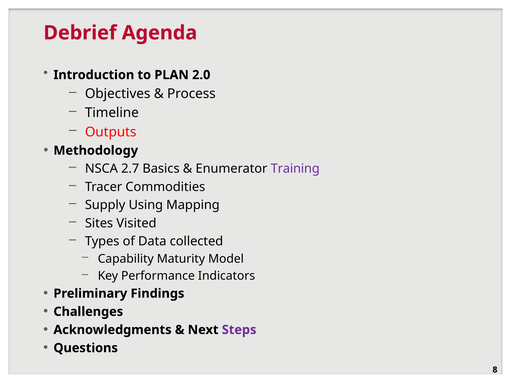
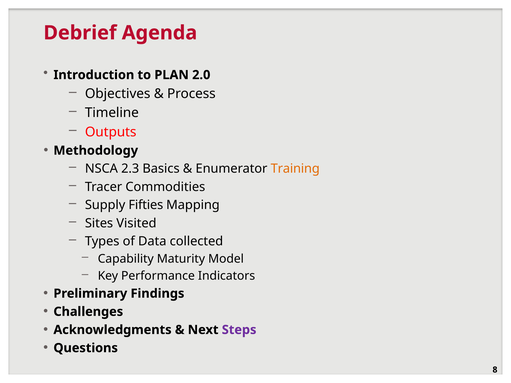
2.7: 2.7 -> 2.3 (130, 169)
Training colour: purple -> orange (295, 169)
Using: Using -> Fifties (146, 205)
